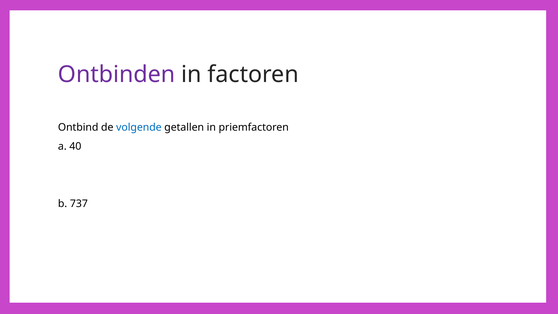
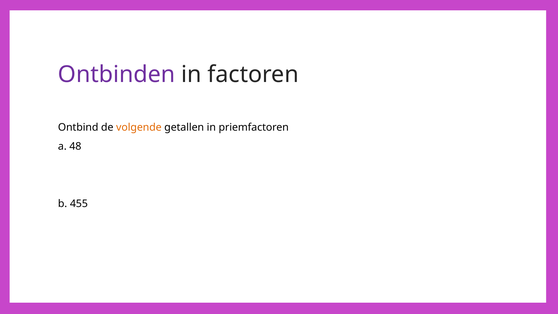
volgende colour: blue -> orange (139, 127)
40: 40 -> 48 (75, 146)
737: 737 -> 455 (79, 204)
